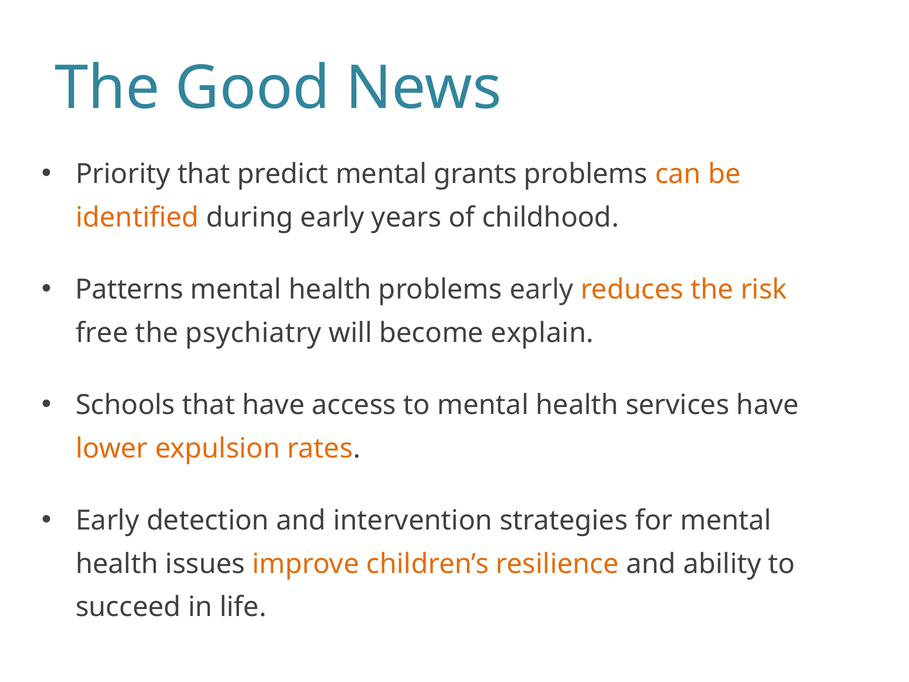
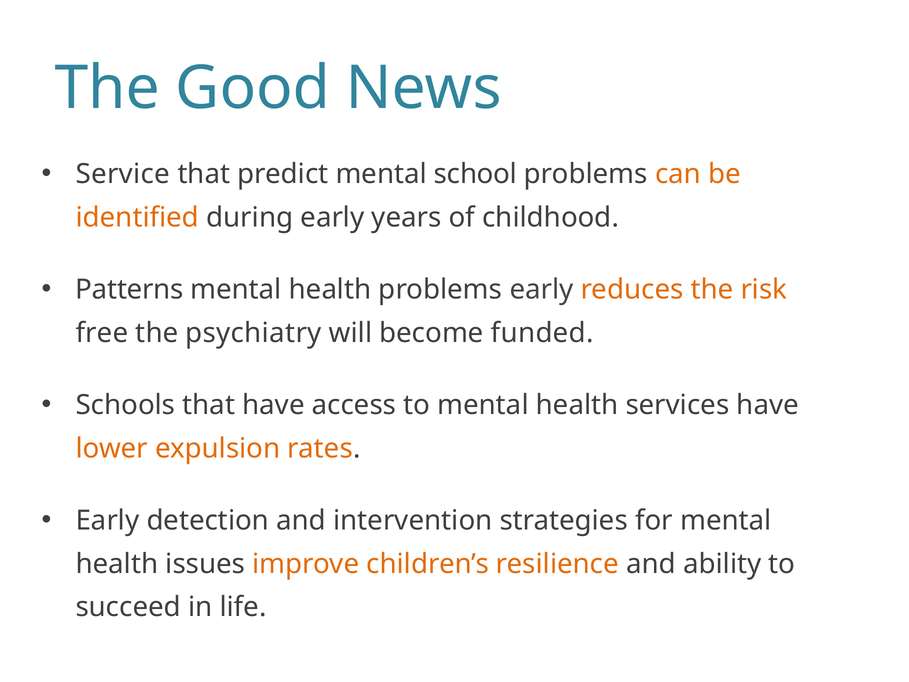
Priority: Priority -> Service (123, 174)
grants: grants -> school (476, 174)
explain: explain -> funded (542, 333)
